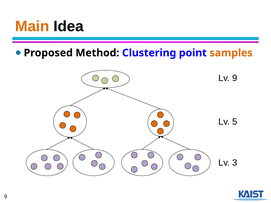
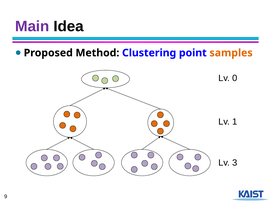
Main colour: orange -> purple (32, 26)
Lv 9: 9 -> 0 (235, 78)
5: 5 -> 1 (235, 122)
